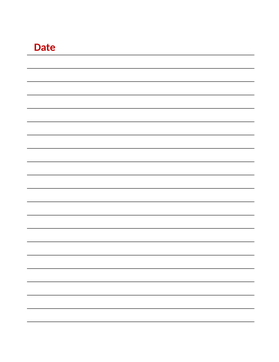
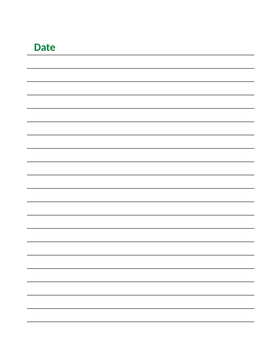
Date colour: red -> green (45, 47)
